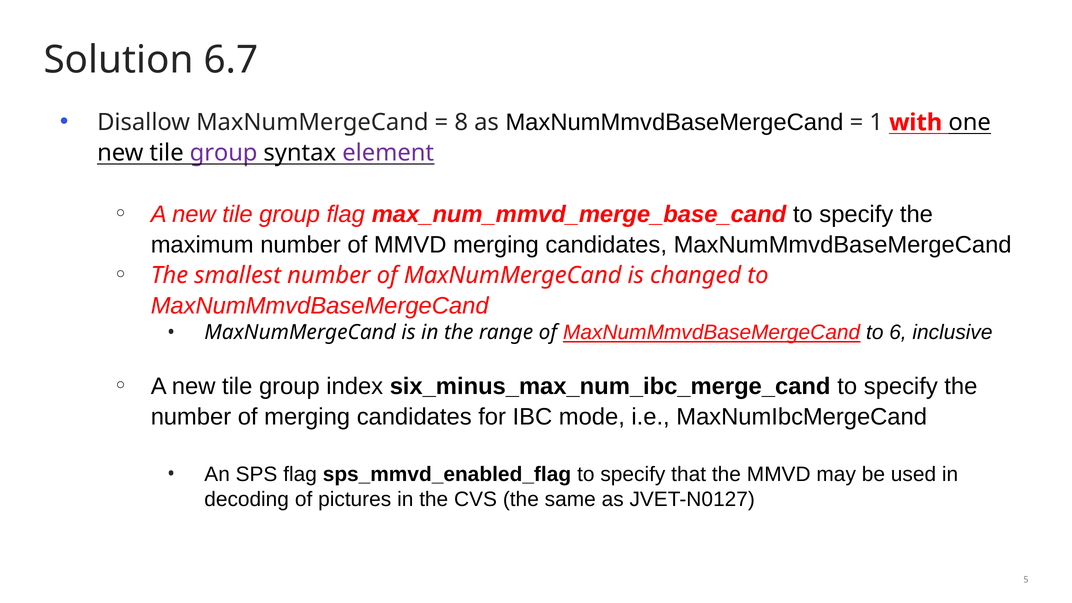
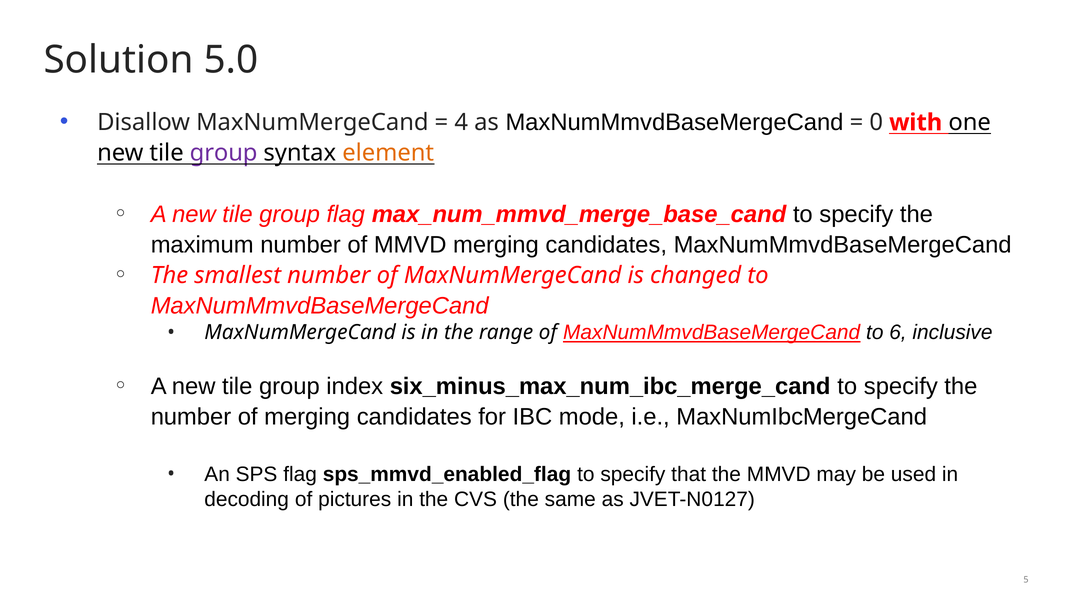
6.7: 6.7 -> 5.0 (231, 60)
8: 8 -> 4 (461, 123)
1: 1 -> 0 (876, 123)
element colour: purple -> orange (388, 153)
